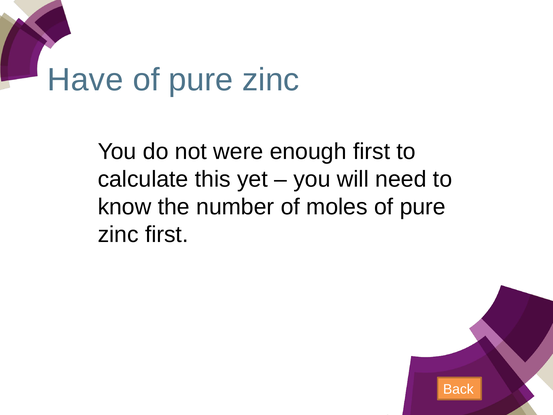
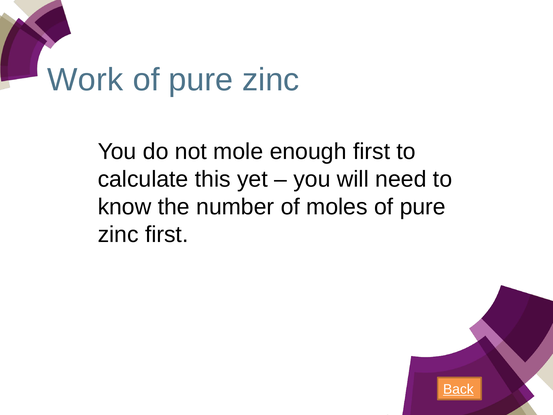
Have: Have -> Work (85, 80)
were: were -> mole (238, 152)
Back underline: none -> present (458, 389)
